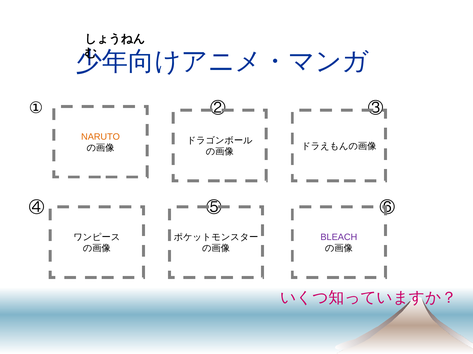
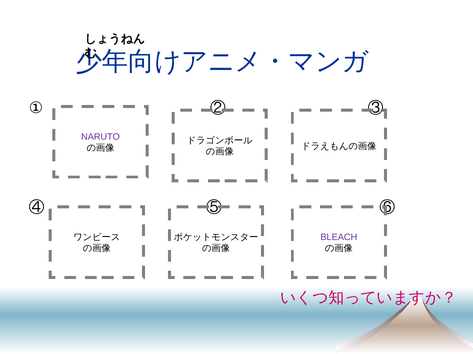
NARUTO colour: orange -> purple (100, 137)
